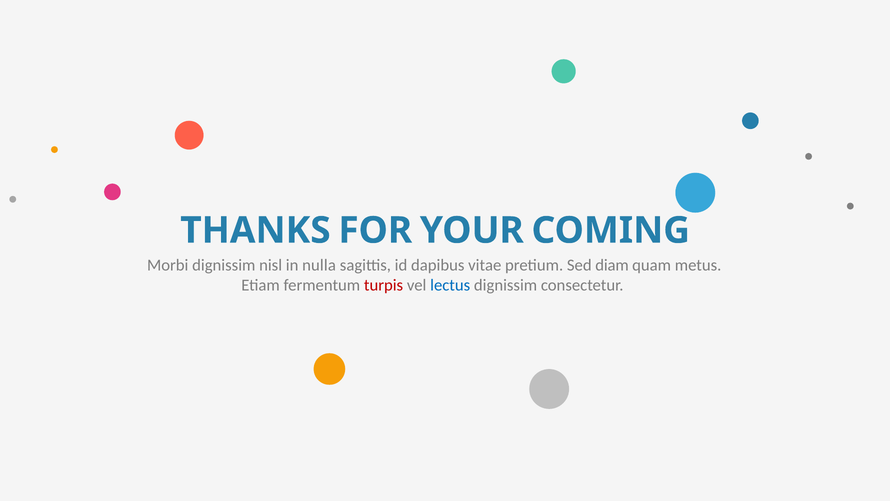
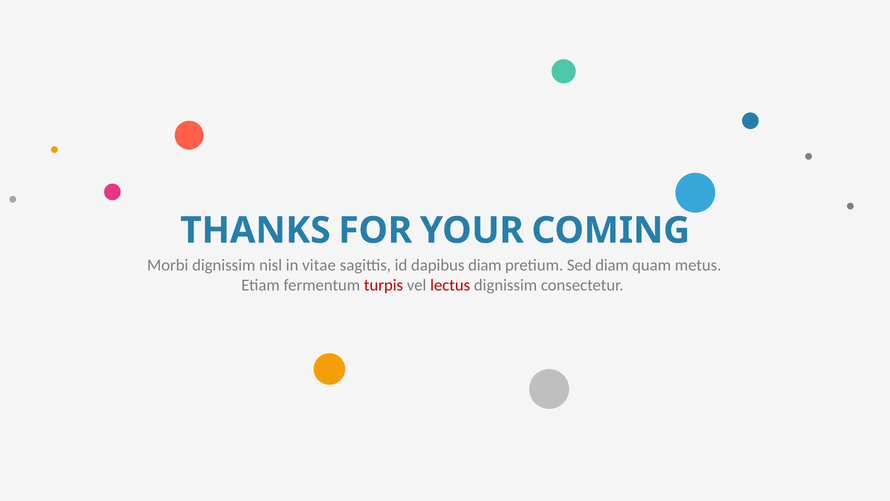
nulla: nulla -> vitae (319, 265)
dapibus vitae: vitae -> diam (485, 265)
lectus colour: blue -> red (450, 285)
